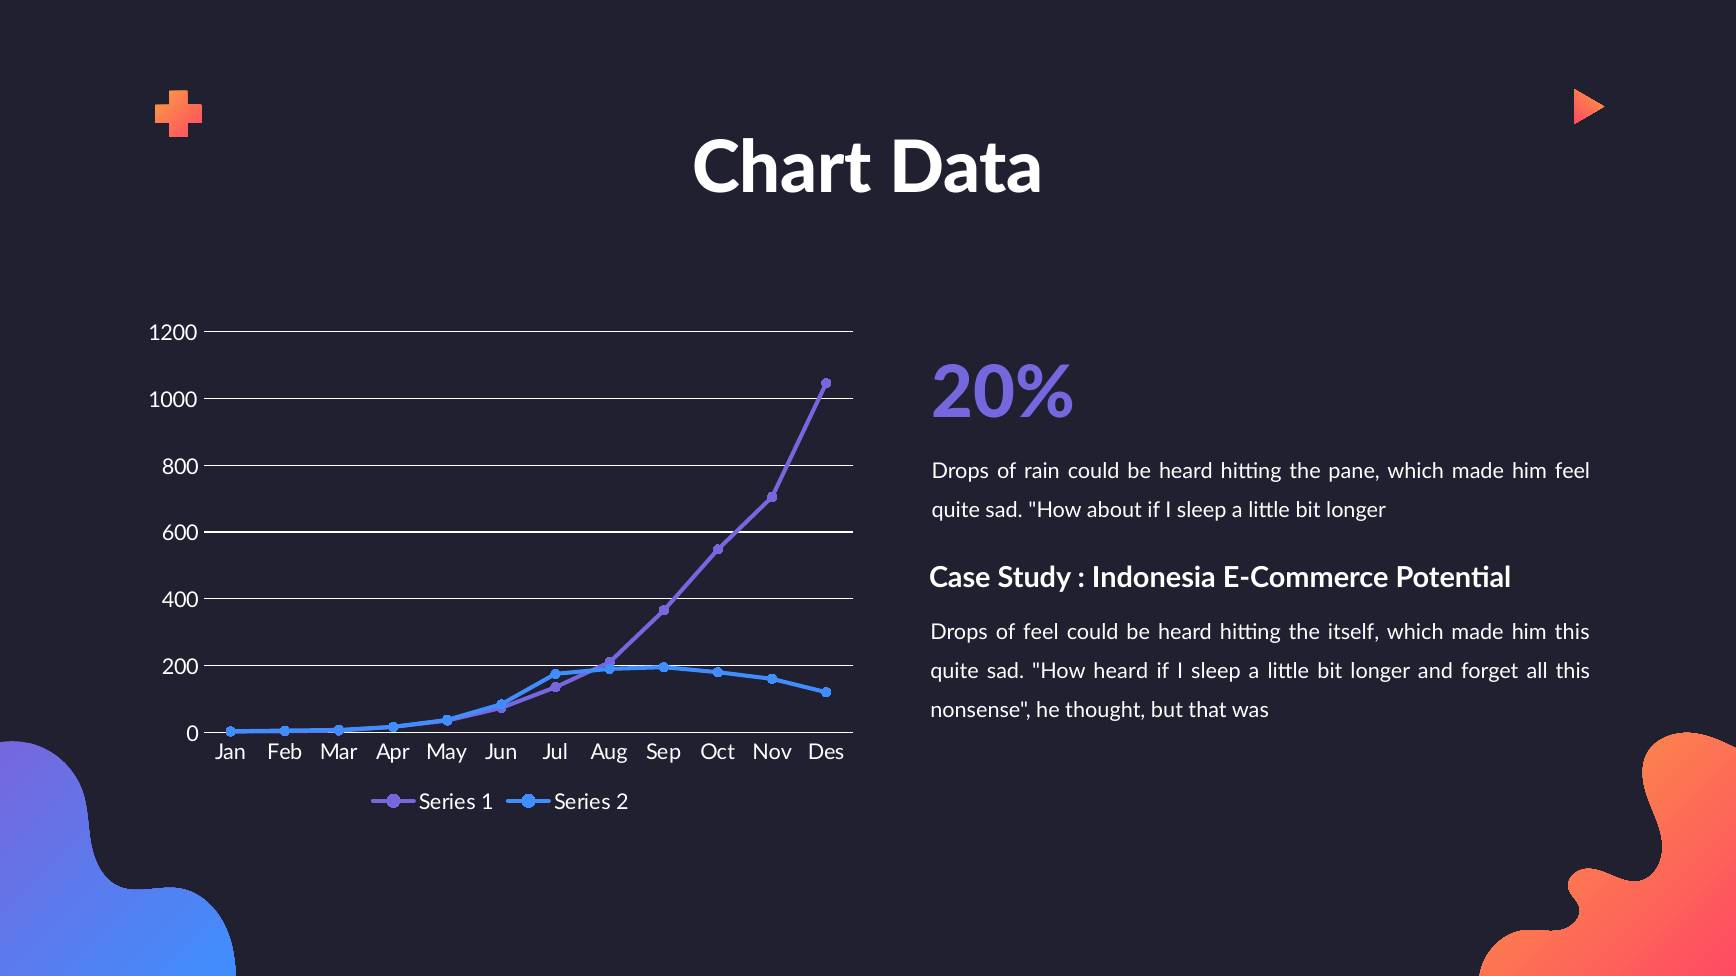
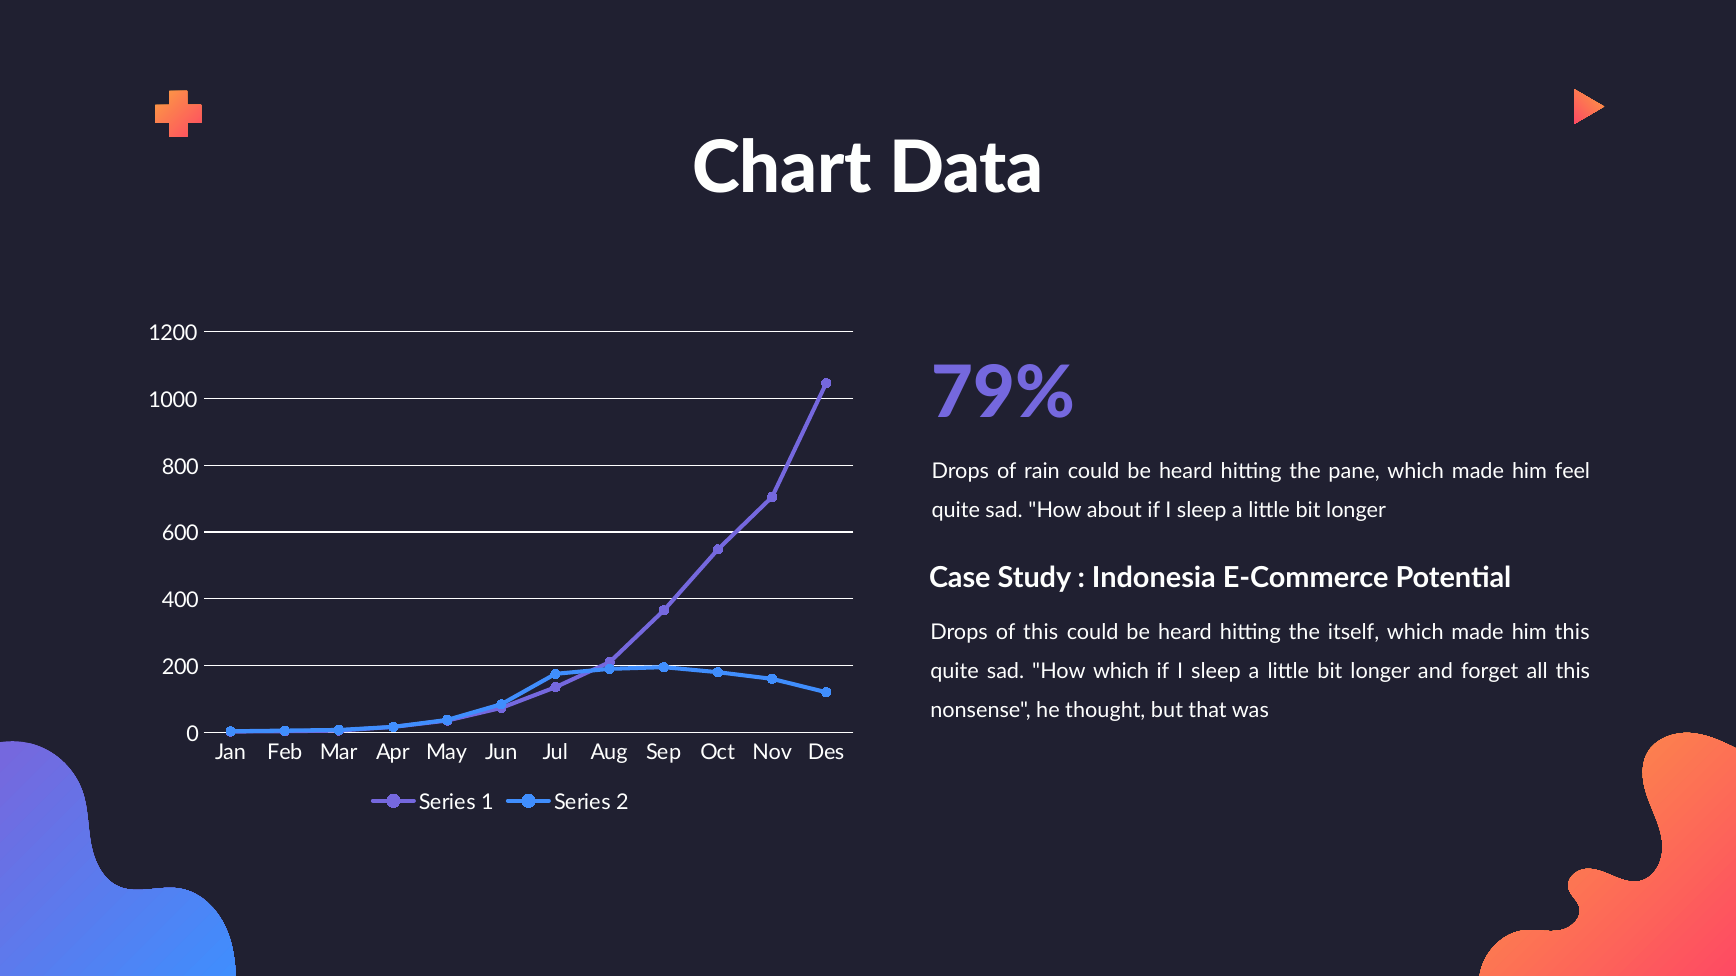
20%: 20% -> 79% (1003, 394)
of feel: feel -> this (1041, 633)
How heard: heard -> which (1121, 672)
